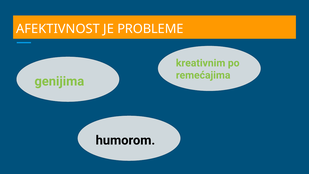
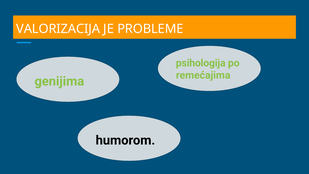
AFEKTIVNOST: AFEKTIVNOST -> VALORIZACIJA (58, 29)
kreativnim: kreativnim -> psihologija (201, 63)
